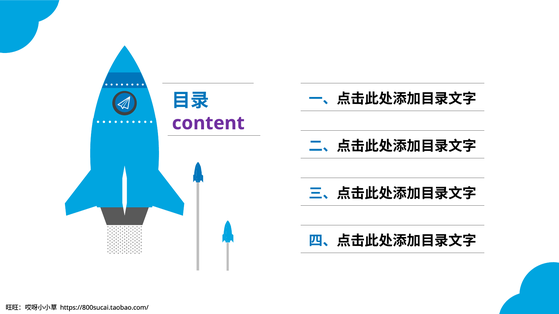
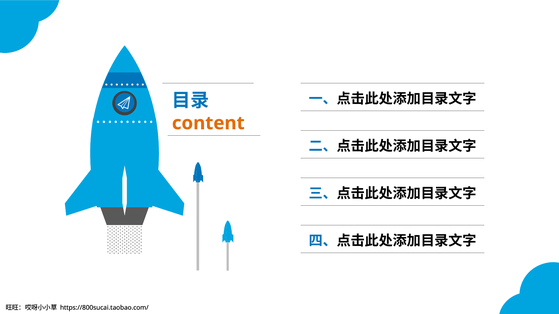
content colour: purple -> orange (208, 123)
